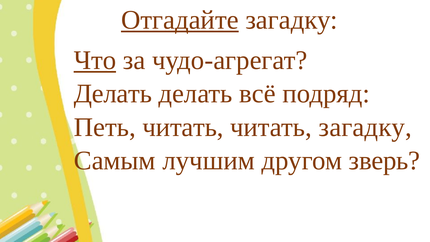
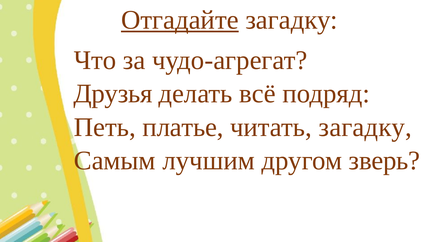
Что underline: present -> none (95, 60)
Делать: Делать -> Друзья (113, 94)
Петь читать: читать -> платье (183, 127)
